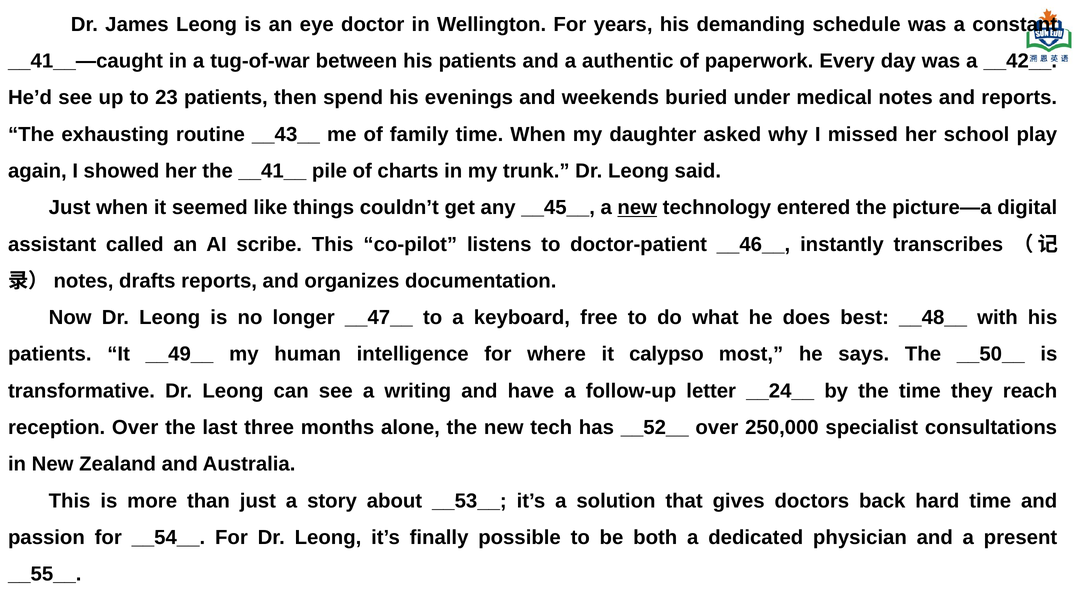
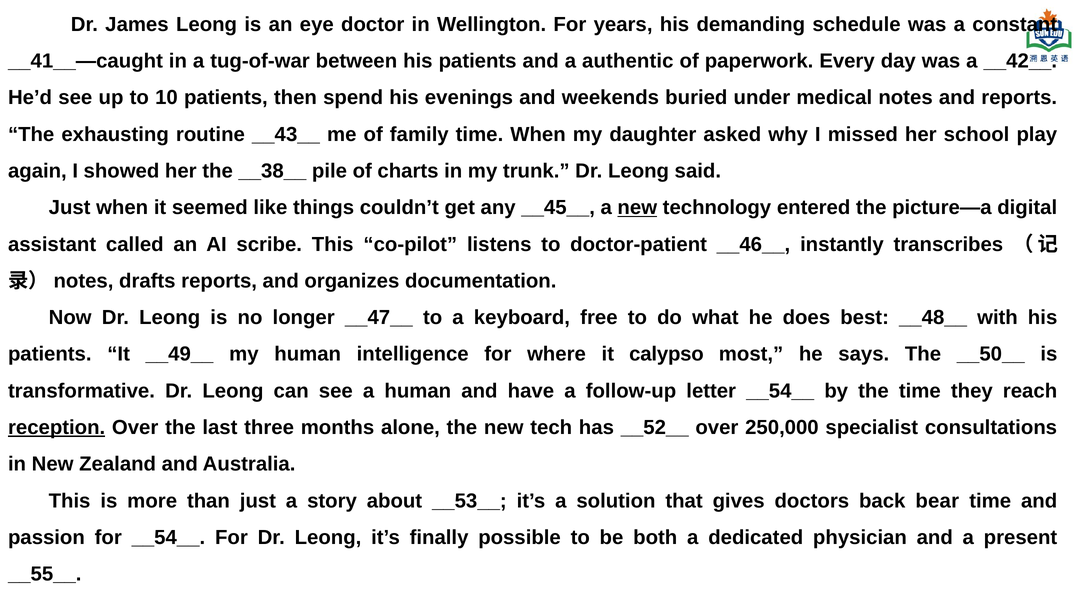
23: 23 -> 10 (166, 98)
__41__: __41__ -> __38__ (272, 171)
a writing: writing -> human (418, 391)
letter __24__: __24__ -> __54__ (780, 391)
reception underline: none -> present (57, 427)
hard: hard -> bear (937, 501)
